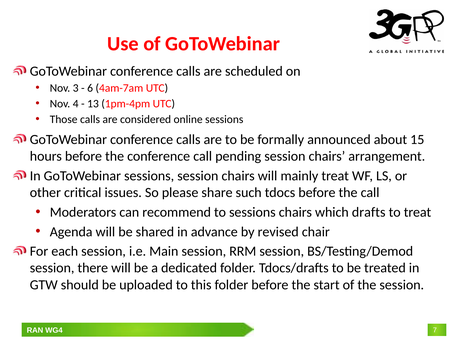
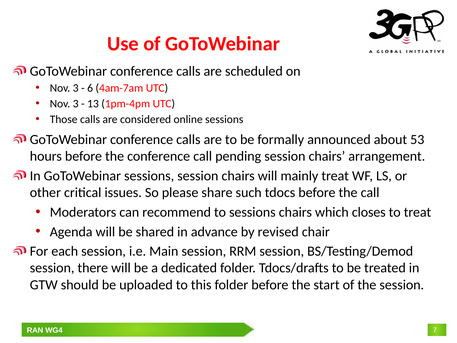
4: 4 -> 3 (76, 104)
15: 15 -> 53 (417, 139)
drafts: drafts -> closes (369, 212)
